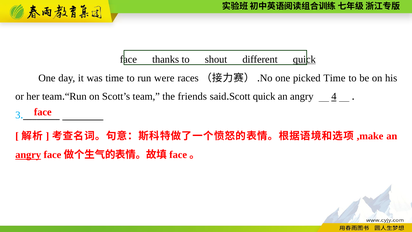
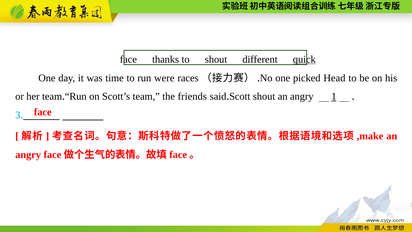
picked Time: Time -> Head (334, 78)
quick: quick -> shout (264, 96)
4: 4 -> 1 (334, 96)
angry underline: present -> none (28, 155)
